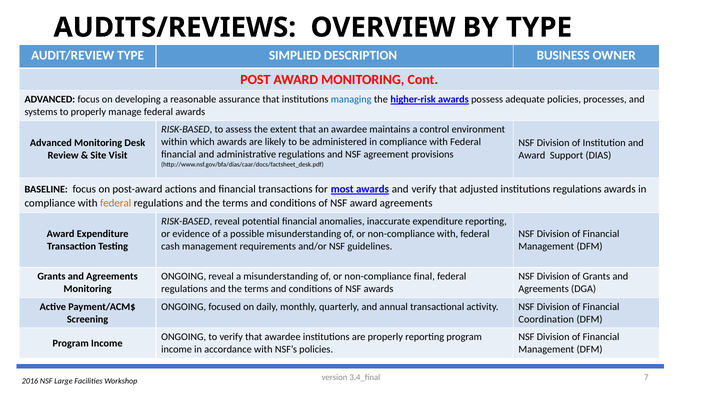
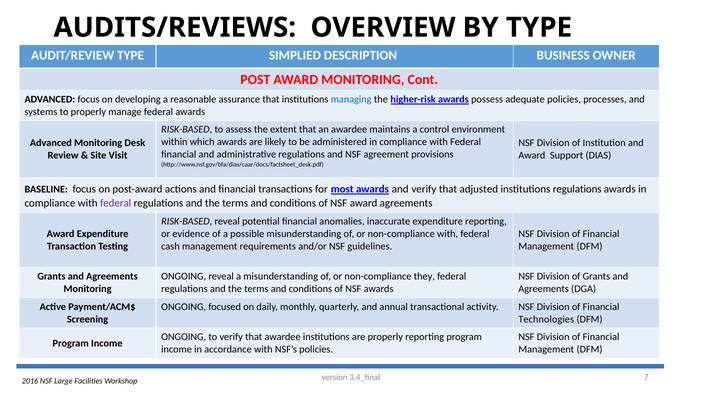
federal colour: orange -> purple (116, 203)
final: final -> they (424, 276)
Coordination: Coordination -> Technologies (546, 319)
